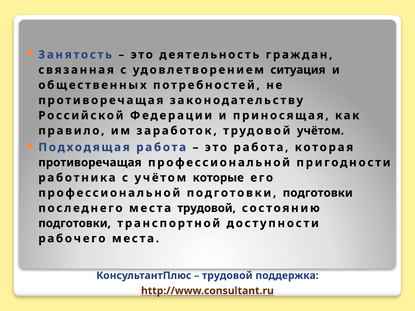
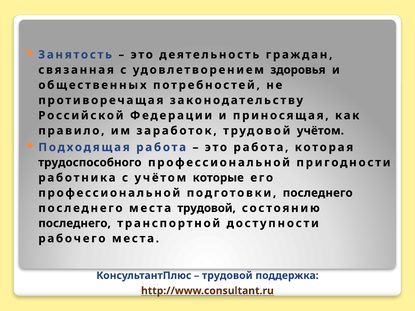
ситуация: ситуация -> здоровья (298, 70)
противоречащая: противоречащая -> трудоспособного (90, 163)
подготовки подготовки: подготовки -> последнего (318, 193)
подготовки: подготовки -> последнего (75, 223)
